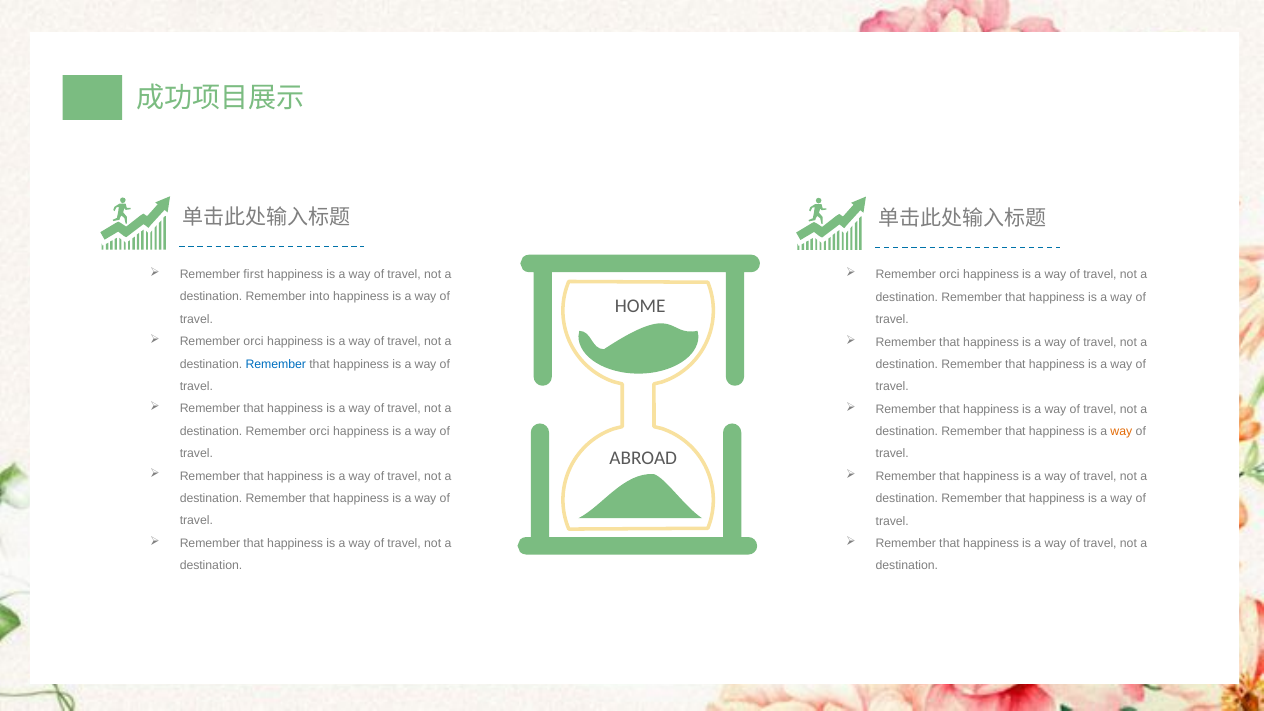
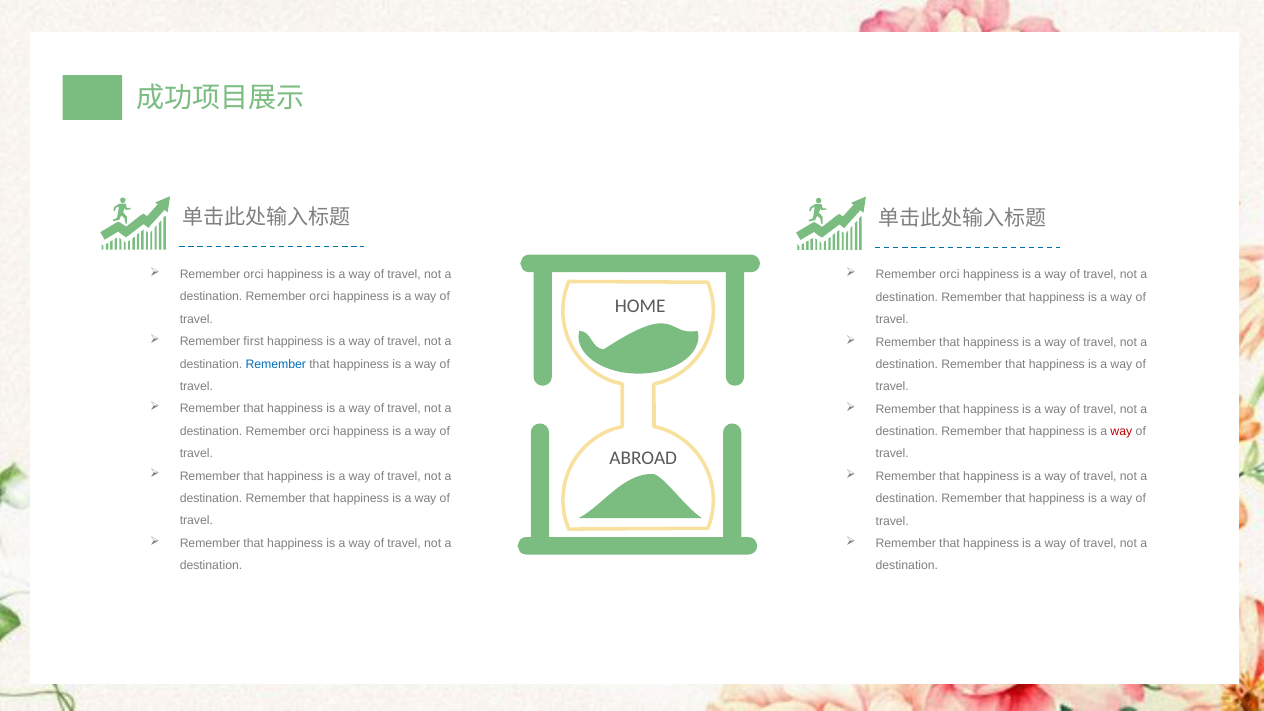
first: first -> orci (254, 275)
into: into -> orci (320, 297)
orci: orci -> first (254, 342)
way colour: orange -> red (1121, 432)
